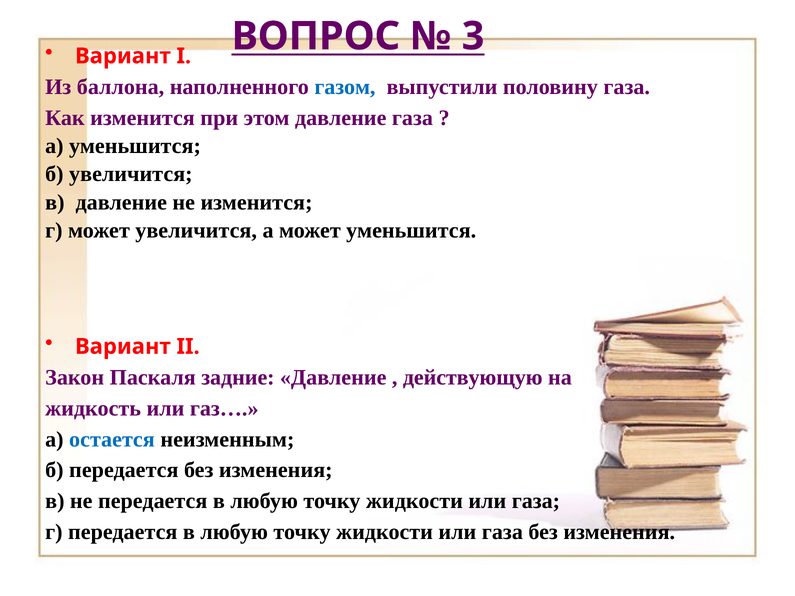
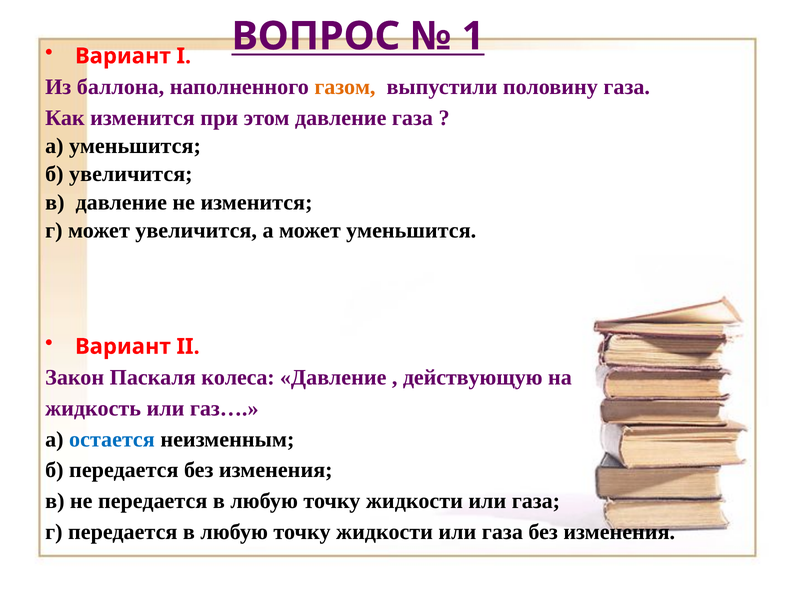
3: 3 -> 1 (473, 36)
газом colour: blue -> orange (345, 87)
задние: задние -> колеса (238, 378)
